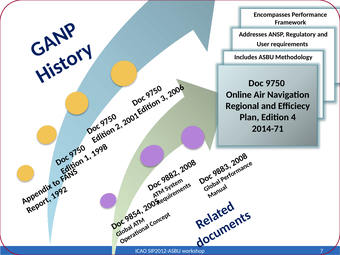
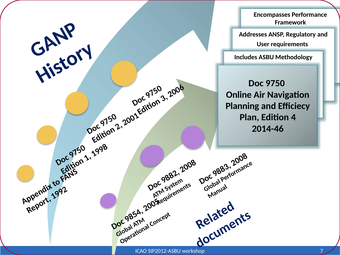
Regional: Regional -> Planning (242, 106)
2014-71: 2014-71 -> 2014-46 (268, 129)
